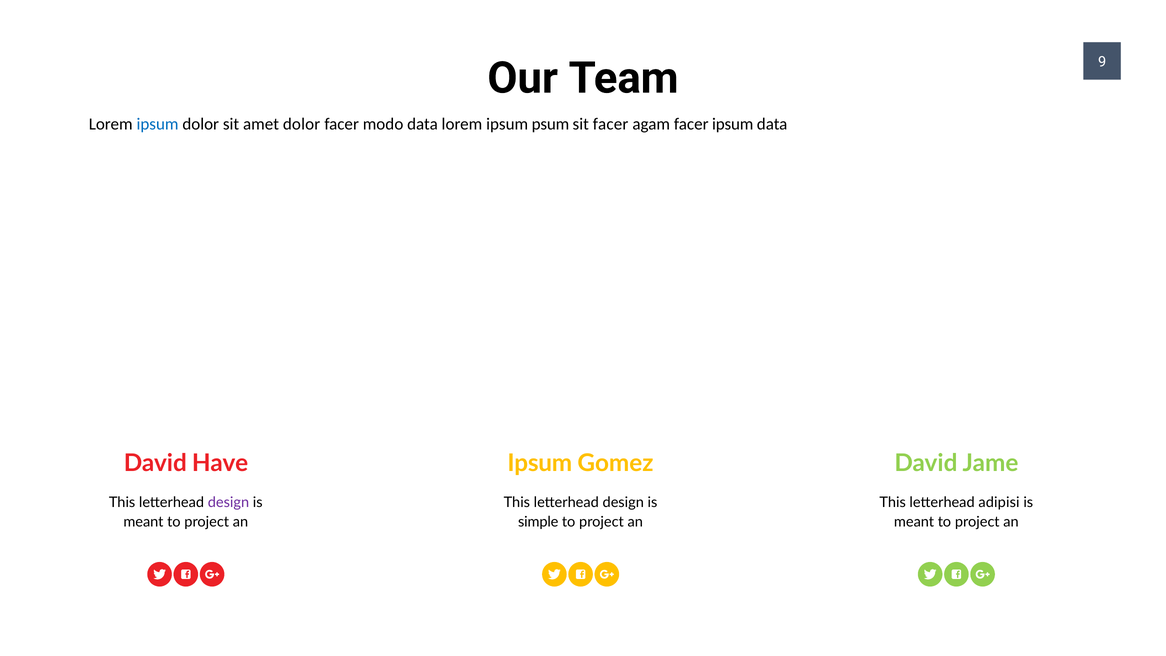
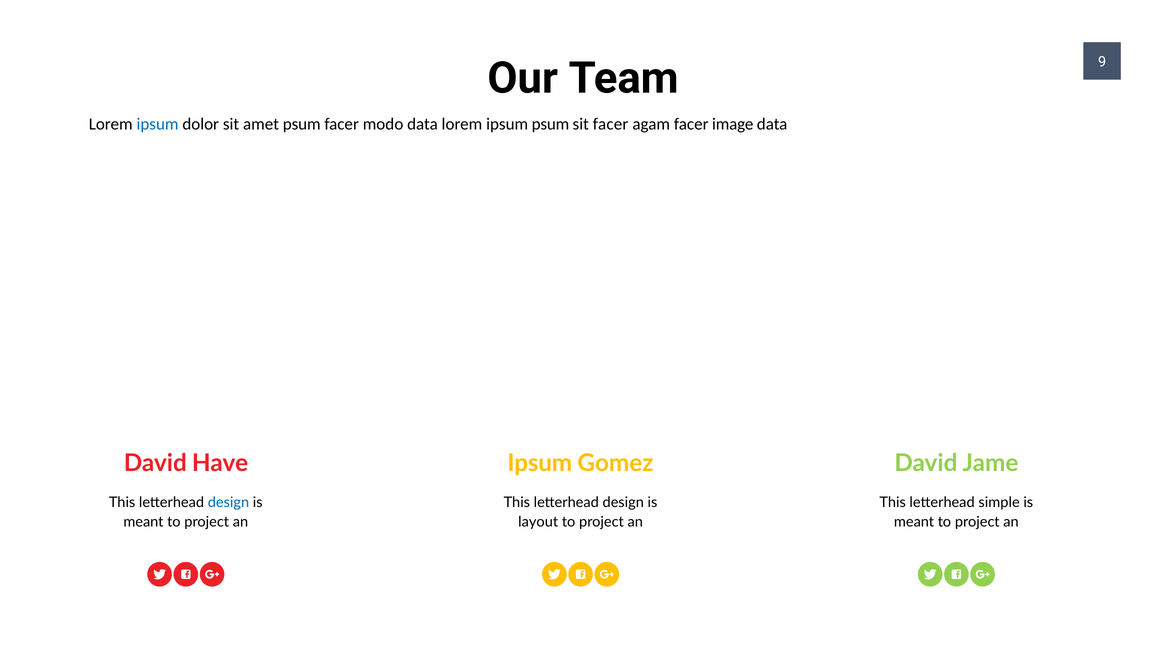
amet dolor: dolor -> psum (302, 124)
facer ipsum: ipsum -> image (733, 124)
design colour: purple -> blue (229, 503)
adipisi: adipisi -> simple (999, 503)
simple: simple -> layout (538, 522)
